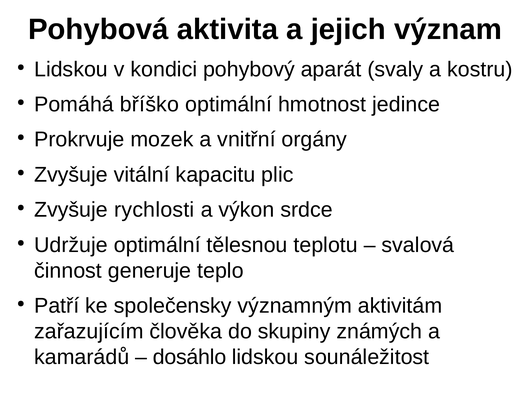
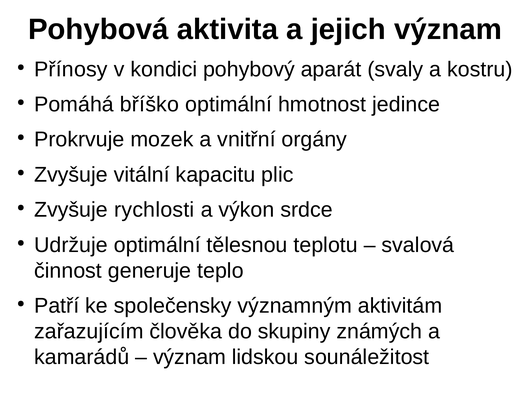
Lidskou: Lidskou -> Přínosy (71, 69)
dosáhlo: dosáhlo -> význam (190, 357)
